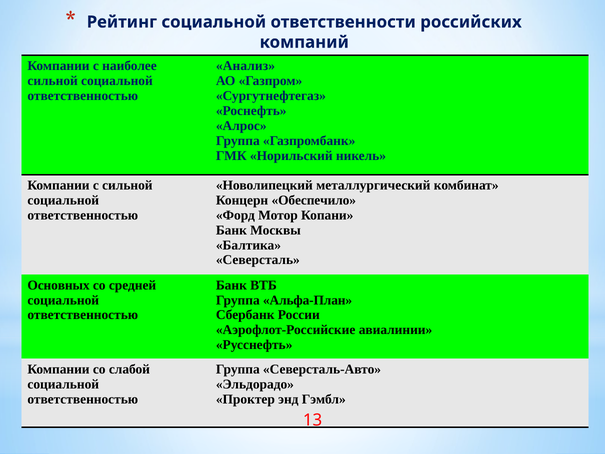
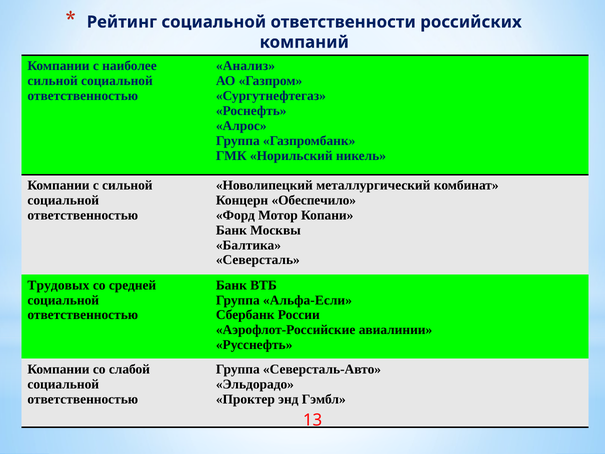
Основных: Основных -> Трудовых (58, 285)
Альфа-План: Альфа-План -> Альфа-Если (307, 300)
